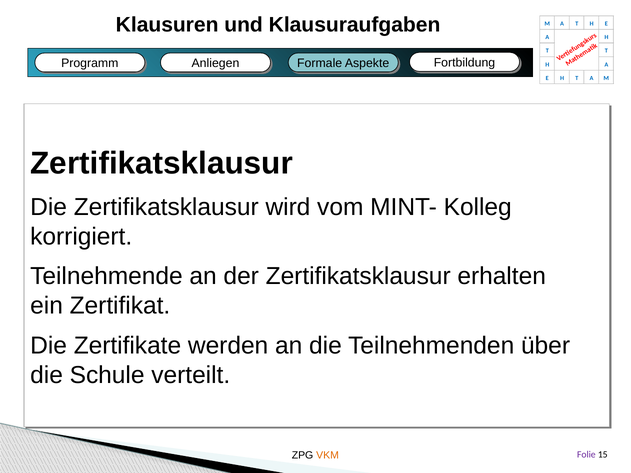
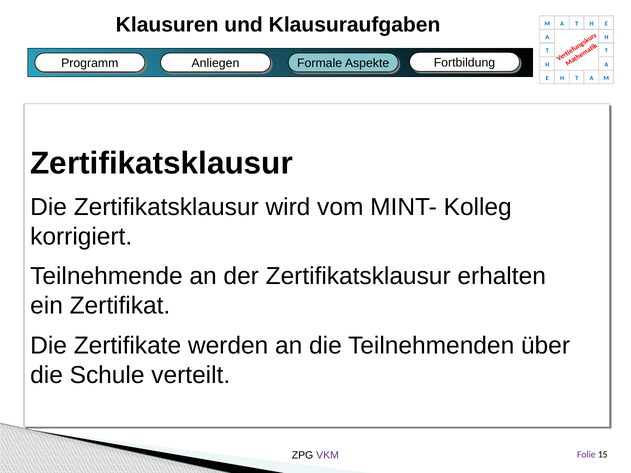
VKM colour: orange -> purple (328, 456)
